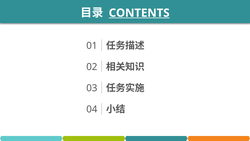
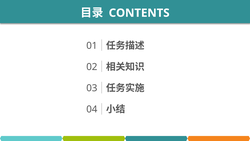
CONTENTS underline: present -> none (139, 13)
